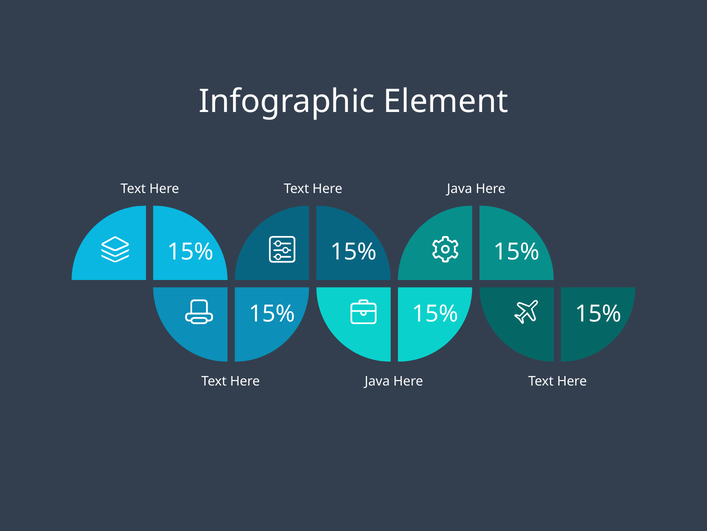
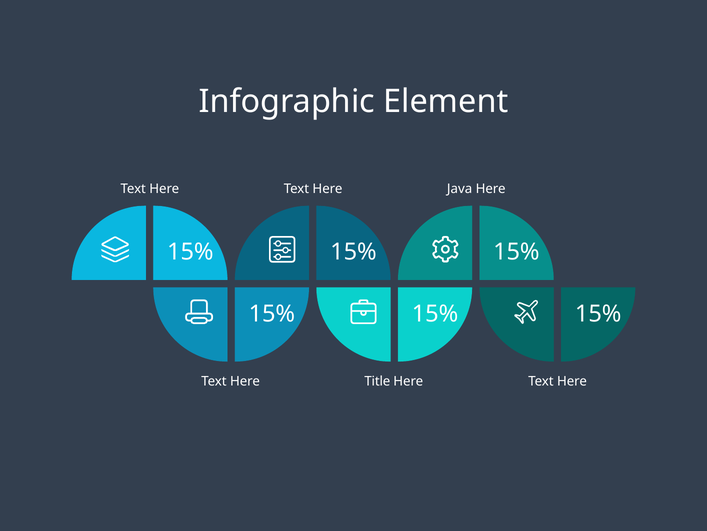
Java: Java -> Title (377, 381)
